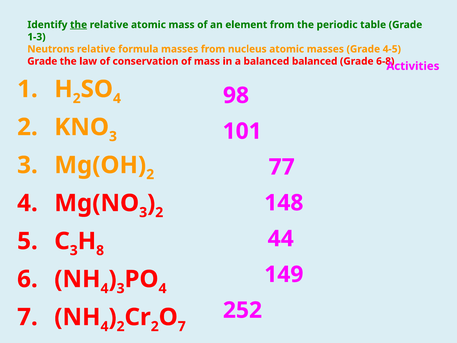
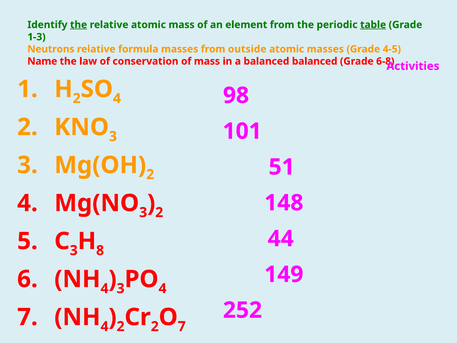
table underline: none -> present (373, 25)
nucleus: nucleus -> outside (247, 49)
Grade: Grade -> Name (42, 61)
77: 77 -> 51 (282, 167)
